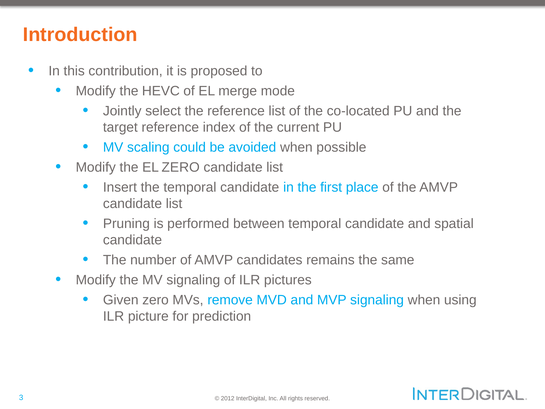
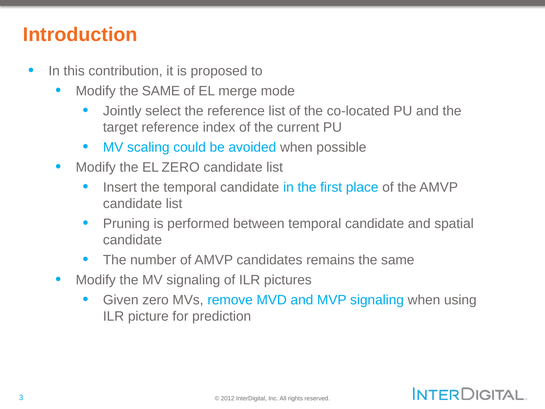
Modify the HEVC: HEVC -> SAME (161, 91)
